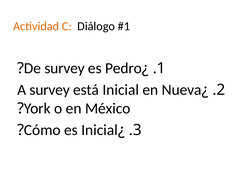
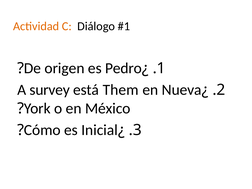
survey: survey -> origen (65, 68)
está Inicial: Inicial -> Them (121, 90)
